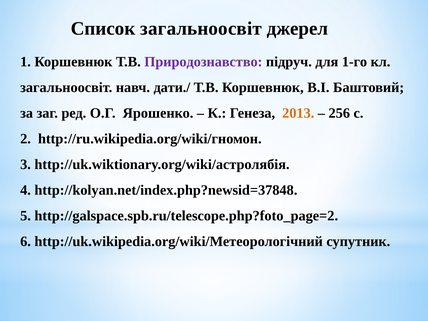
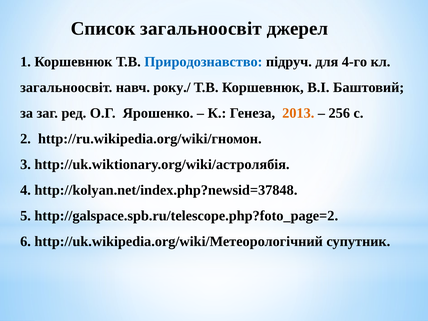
Природознавство colour: purple -> blue (203, 62)
1-го: 1-го -> 4-го (355, 62)
дати./: дати./ -> року./ (172, 87)
